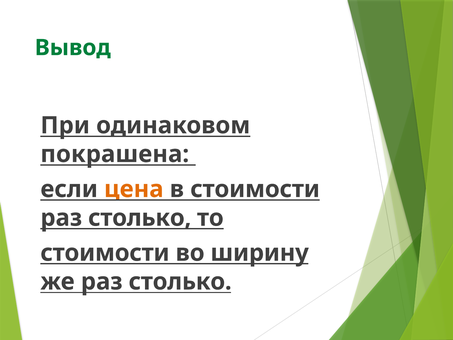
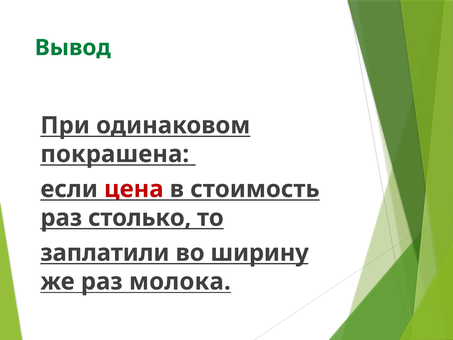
цена colour: orange -> red (134, 189)
в стоимости: стоимости -> стоимость (255, 189)
стоимости: стоимости -> заплатили (105, 253)
же раз столько: столько -> молока (180, 281)
